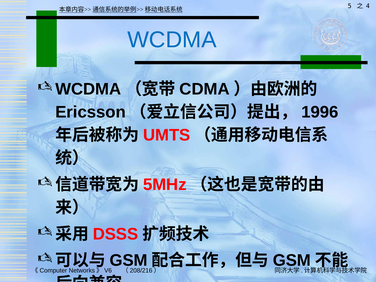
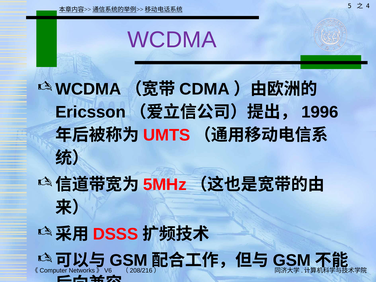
WCDMA colour: blue -> purple (172, 40)
